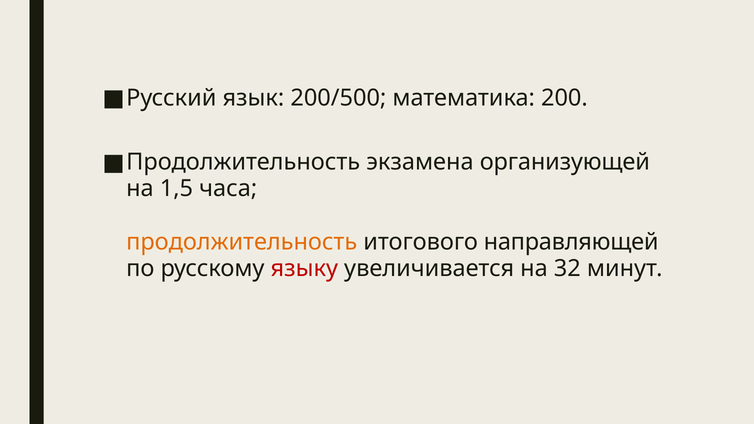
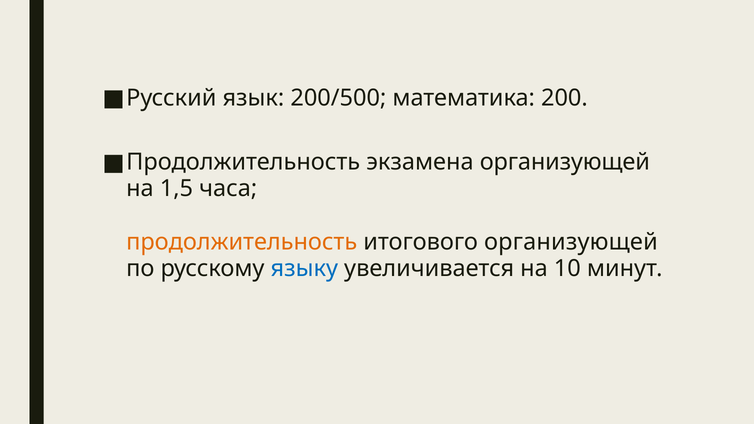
итогового направляющей: направляющей -> организующей (571, 242)
языку colour: red -> blue (304, 268)
32: 32 -> 10 (567, 268)
